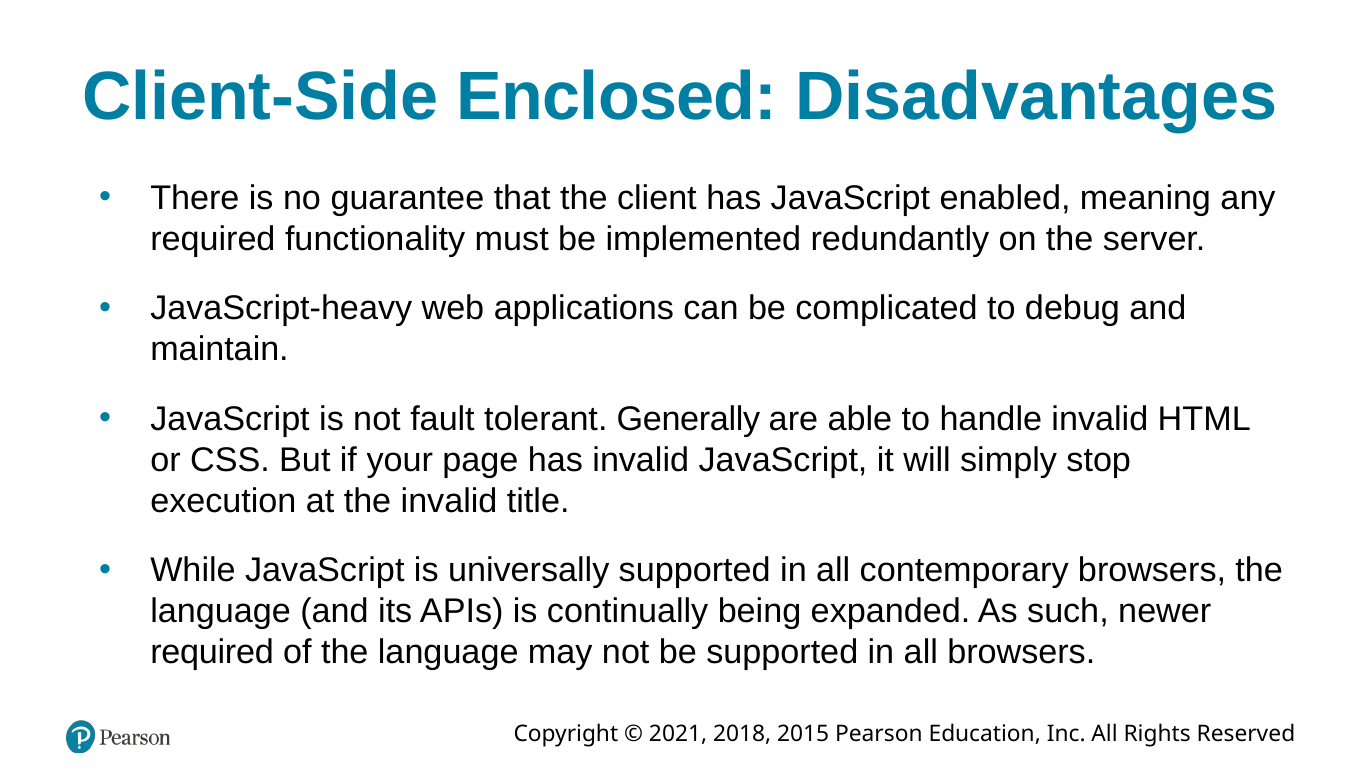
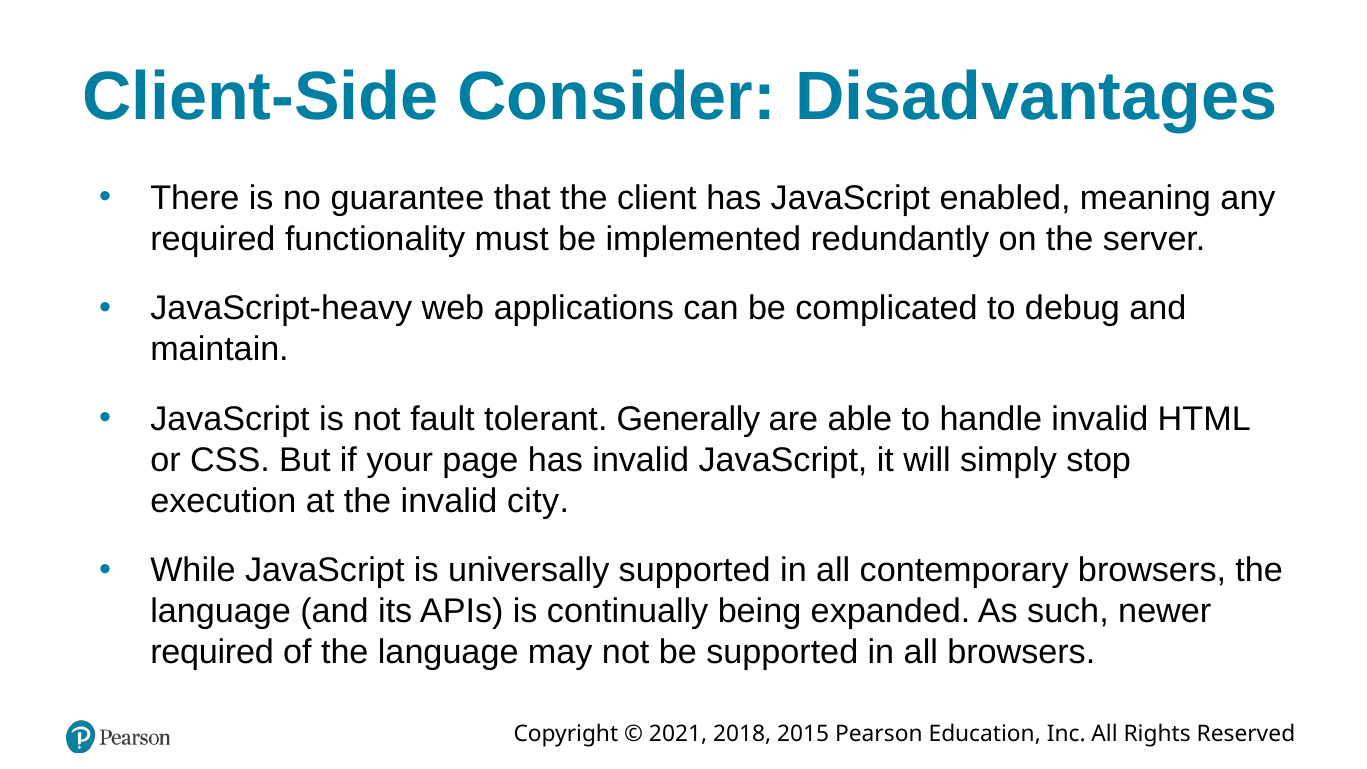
Enclosed: Enclosed -> Consider (617, 97)
title: title -> city (538, 501)
